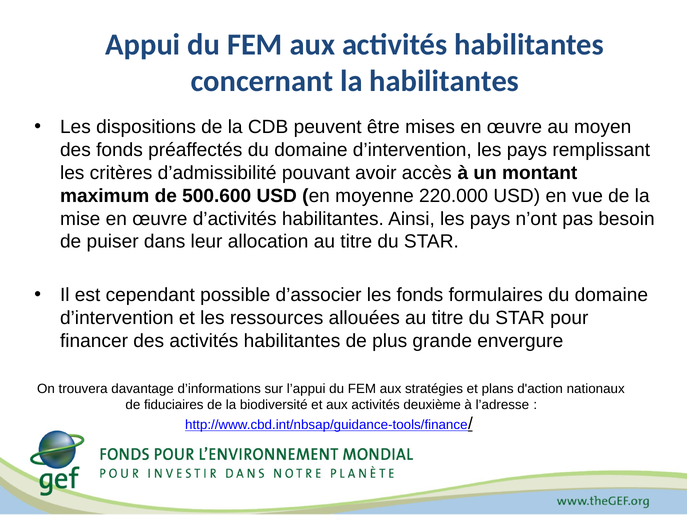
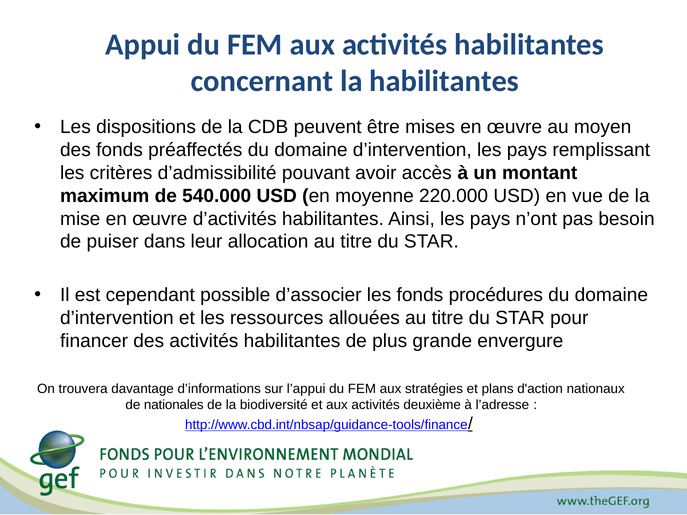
500.600: 500.600 -> 540.000 (217, 196)
formulaires: formulaires -> procédures (496, 295)
fiduciaires: fiduciaires -> nationales (174, 405)
